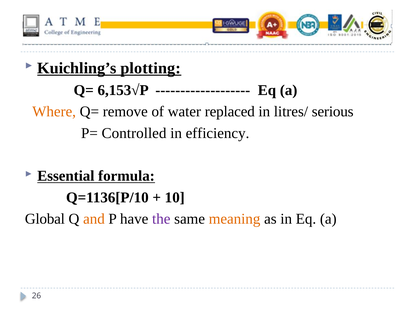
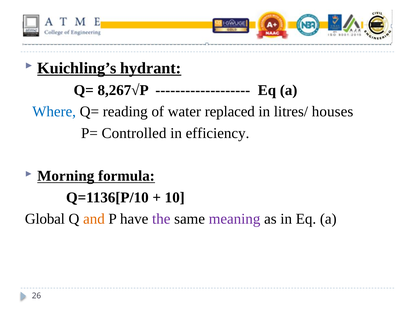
plotting: plotting -> hydrant (151, 68)
6,153√P: 6,153√P -> 8,267√P (123, 90)
Where colour: orange -> blue (54, 112)
remove: remove -> reading (125, 112)
serious: serious -> houses (333, 112)
Essential: Essential -> Morning (66, 176)
meaning colour: orange -> purple (235, 219)
